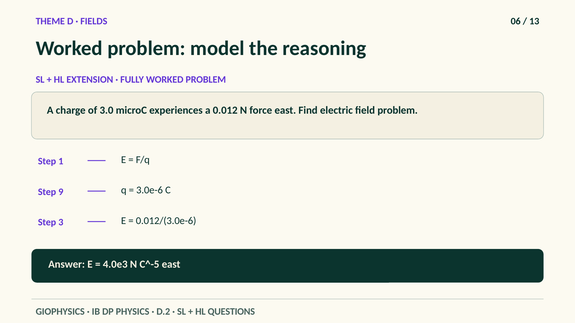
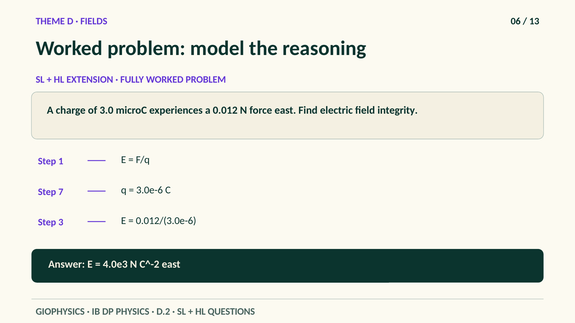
field problem: problem -> integrity (398, 110)
9: 9 -> 7 (61, 192)
C^-5: C^-5 -> C^-2 (149, 264)
